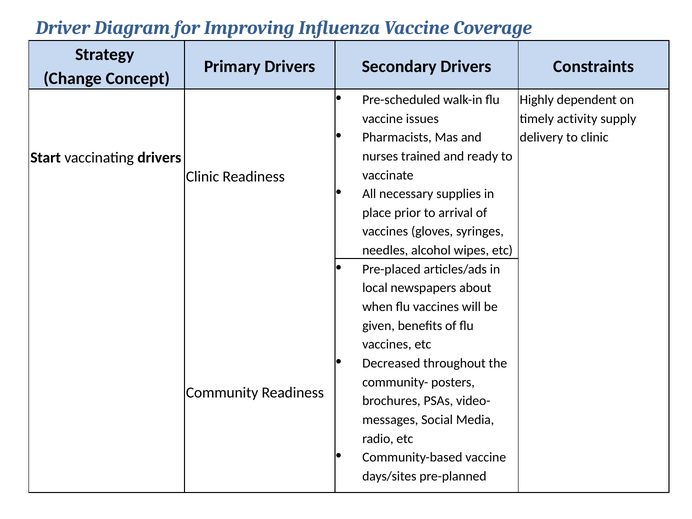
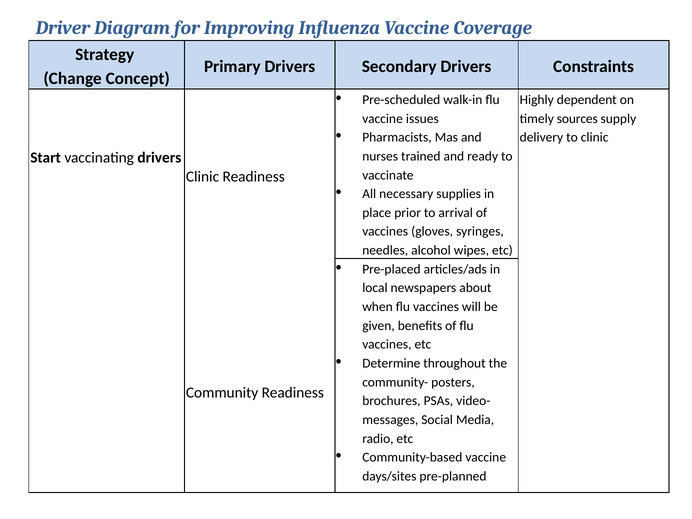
activity: activity -> sources (577, 119)
Decreased: Decreased -> Determine (391, 363)
